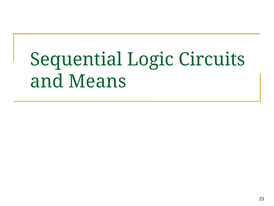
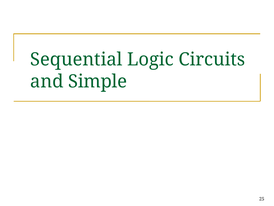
Means: Means -> Simple (98, 81)
